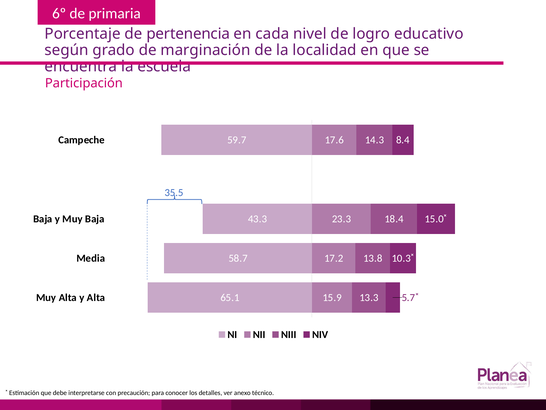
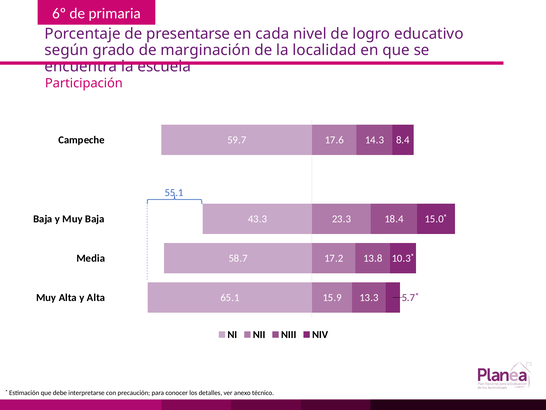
pertenencia: pertenencia -> presentarse (188, 34)
35.5: 35.5 -> 55.1 (174, 192)
